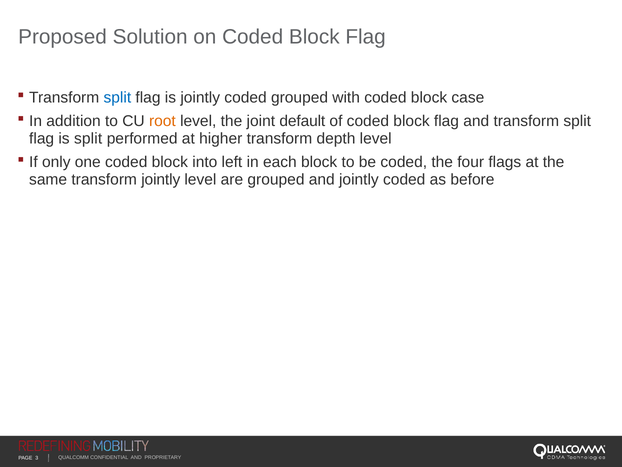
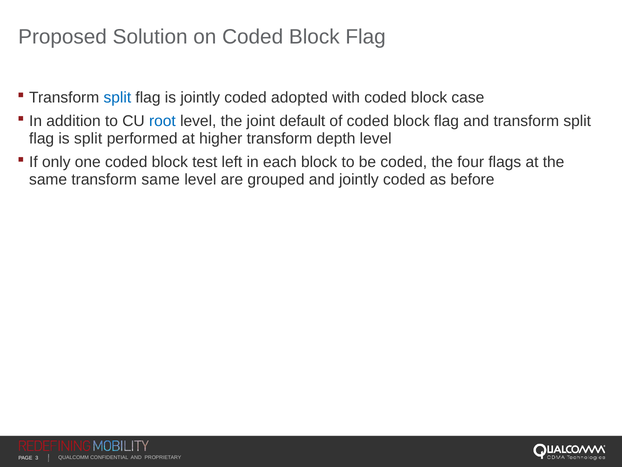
coded grouped: grouped -> adopted (299, 98)
root colour: orange -> blue (162, 121)
into: into -> test (205, 162)
transform jointly: jointly -> same (161, 180)
